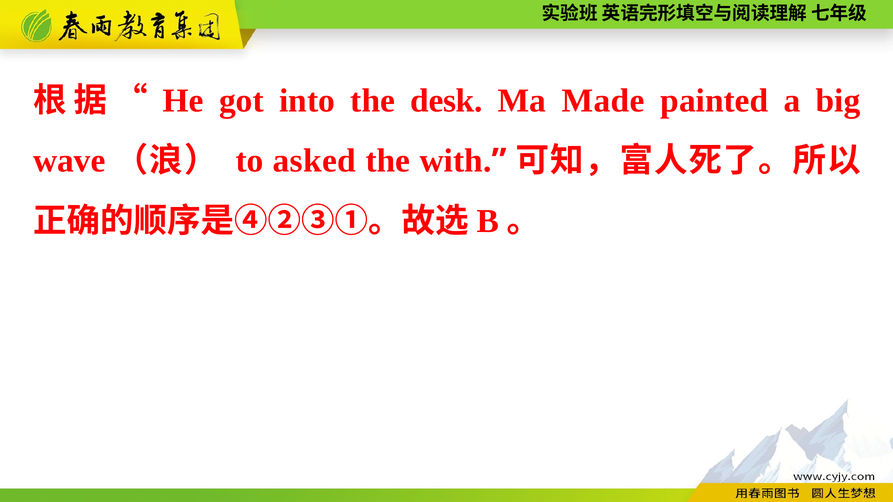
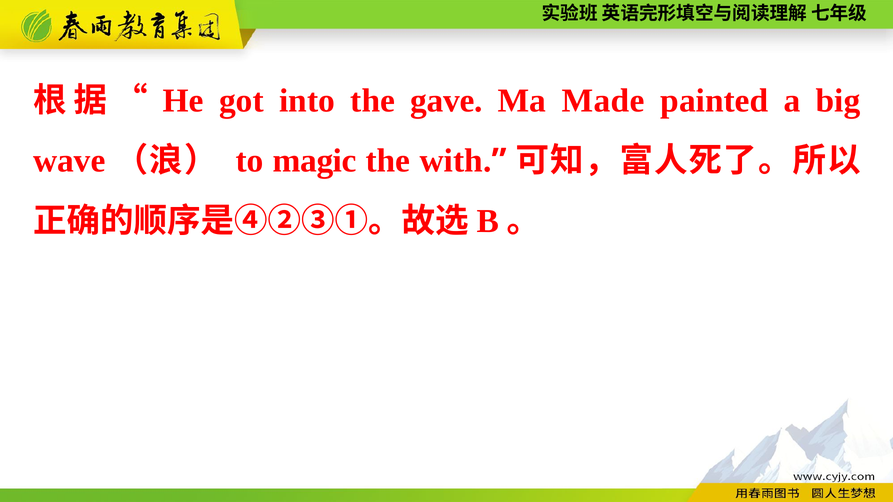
desk: desk -> gave (446, 101)
asked: asked -> magic (315, 161)
